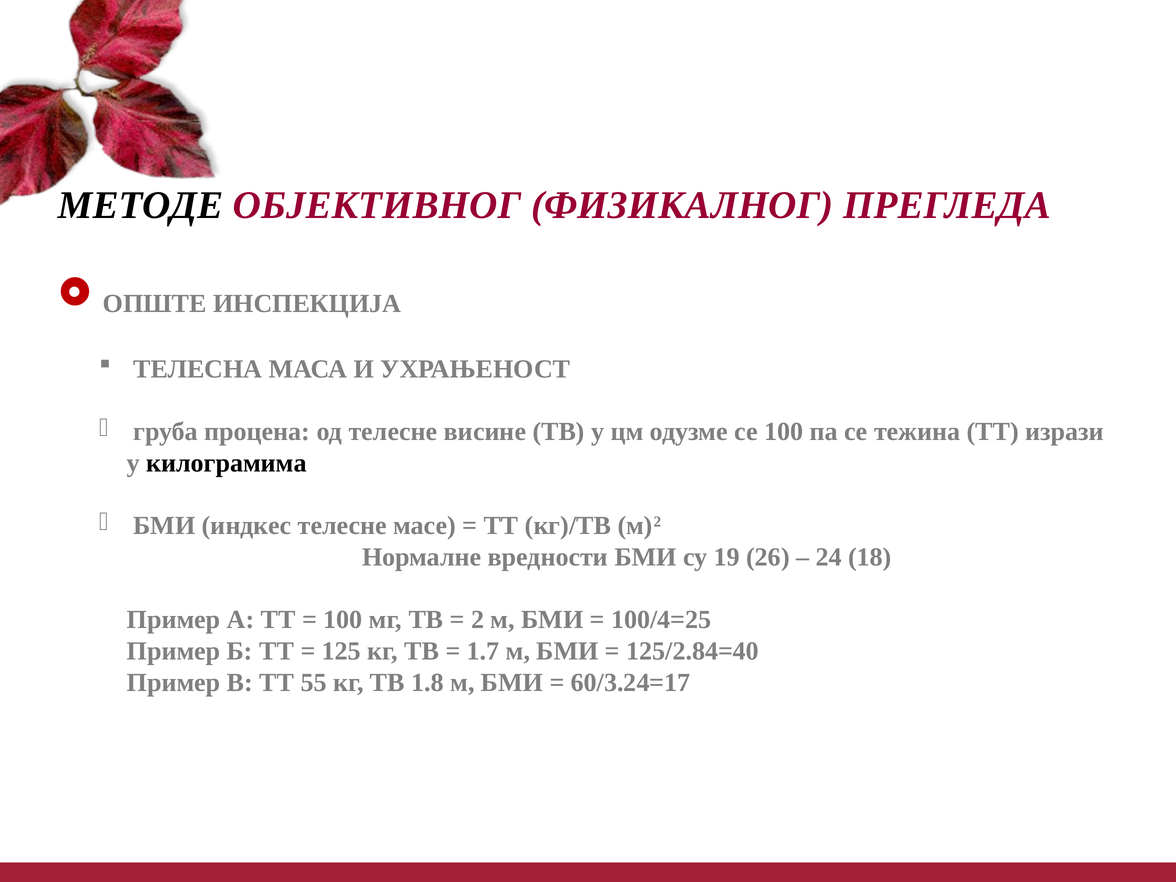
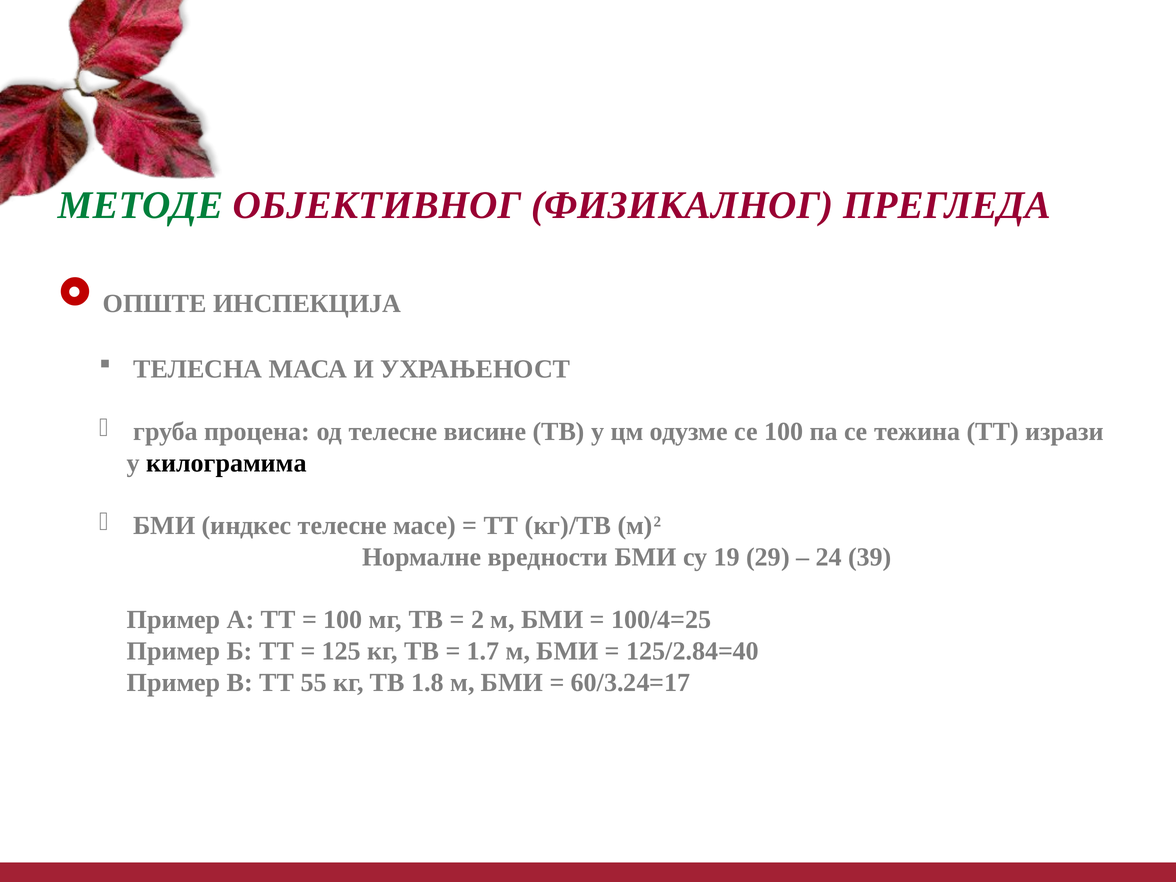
МЕТОДЕ colour: black -> green (141, 205)
26: 26 -> 29 (768, 557)
18: 18 -> 39 (870, 557)
